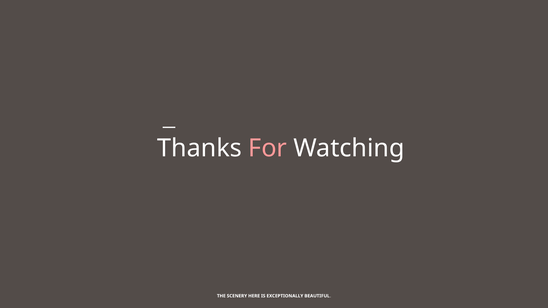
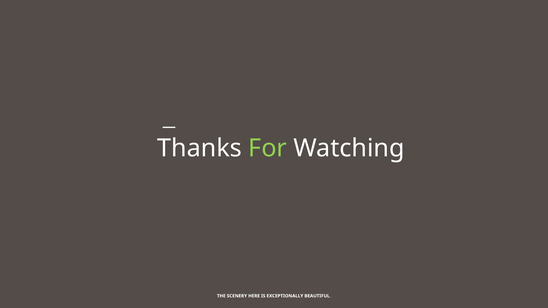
For colour: pink -> light green (268, 148)
